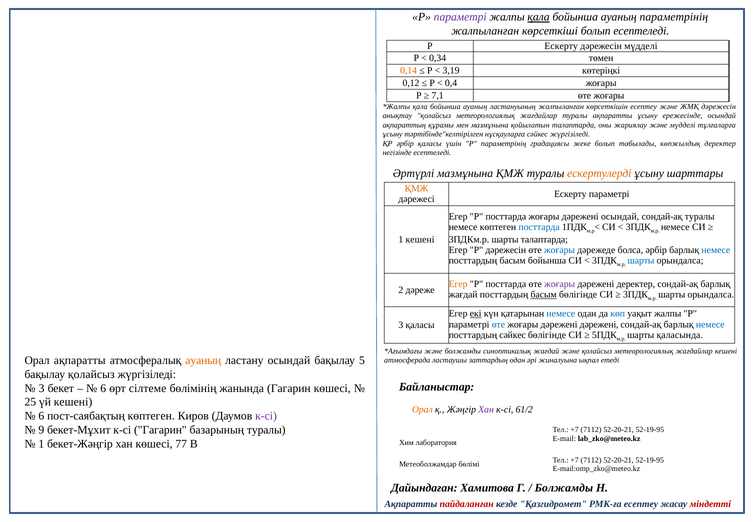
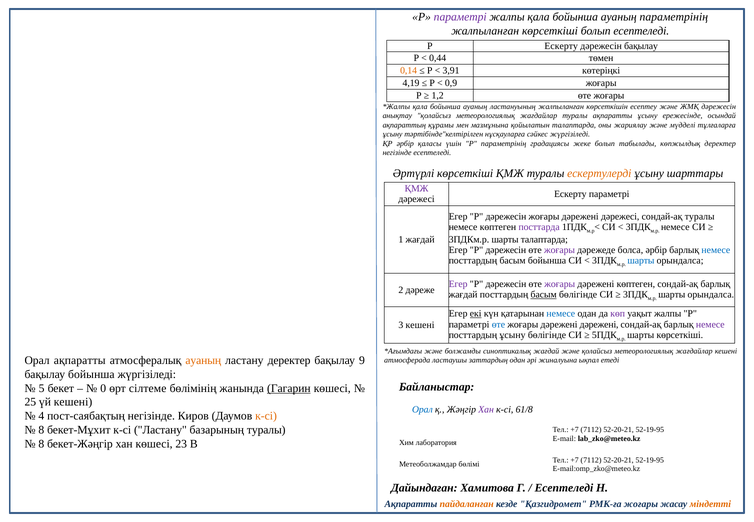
қала underline: present -> none (539, 17)
дәрежесін мүдделі: мүдделі -> бақылау (641, 46)
0,34: 0,34 -> 0,44 (438, 58)
3,19: 3,19 -> 3,91 (451, 71)
0,12: 0,12 -> 4,19 (411, 83)
0,4: 0,4 -> 0,9 (451, 83)
7,1: 7,1 -> 1,2 (438, 95)
Әртүрлі мазмұнына: мазмұнына -> көрсеткіші (465, 174)
ҚМЖ colour: orange -> purple (417, 189)
посттарда: посттарда -> дәрежесін (506, 217)
дәрежені осындай: осындай -> дәрежесі (620, 217)
посттарда colour: blue -> purple (539, 227)
1 кешені: кешені -> жағдай (420, 239)
жоғары colour: blue -> purple (559, 250)
Егер colour: orange -> purple (458, 284)
посттарда: посттарда -> дәрежесін (506, 284)
дәрежені деректер: деректер -> көптеген (636, 284)
көп colour: blue -> purple (618, 314)
немесе colour: blue -> purple (710, 324)
3 қаласы: қаласы -> кешені (420, 325)
посттардың сәйкес: сәйкес -> ұсыну (512, 335)
шарты қаласында: қаласында -> көрсеткіші (680, 335)
ластану осындай: осындай -> деректер (289, 360)
5: 5 -> 9 (362, 360)
бақылау қолайсыз: қолайсыз -> бойынша (91, 374)
3: 3 -> 5 (42, 388)
6: 6 -> 0 (103, 388)
Гагарин underline: none -> present (289, 388)
Орал colour: orange -> blue (422, 409)
61/2: 61/2 -> 61/8 (524, 409)
6: 6 -> 4 (41, 416)
пост-саябақтың көптеген: көптеген -> негізінде (151, 416)
к-сі colour: purple -> orange (266, 416)
9: 9 -> 8 (41, 430)
к-сі Гагарин: Гагарин -> Ластану (160, 430)
1: 1 -> 8 (41, 444)
77: 77 -> 23 (181, 444)
Болжамды: Болжамды -> Есептеледі (564, 488)
пайдаланған colour: red -> orange (467, 504)
РМК-ға есептеу: есептеу -> жоғары (641, 504)
міндетті colour: red -> orange (710, 504)
